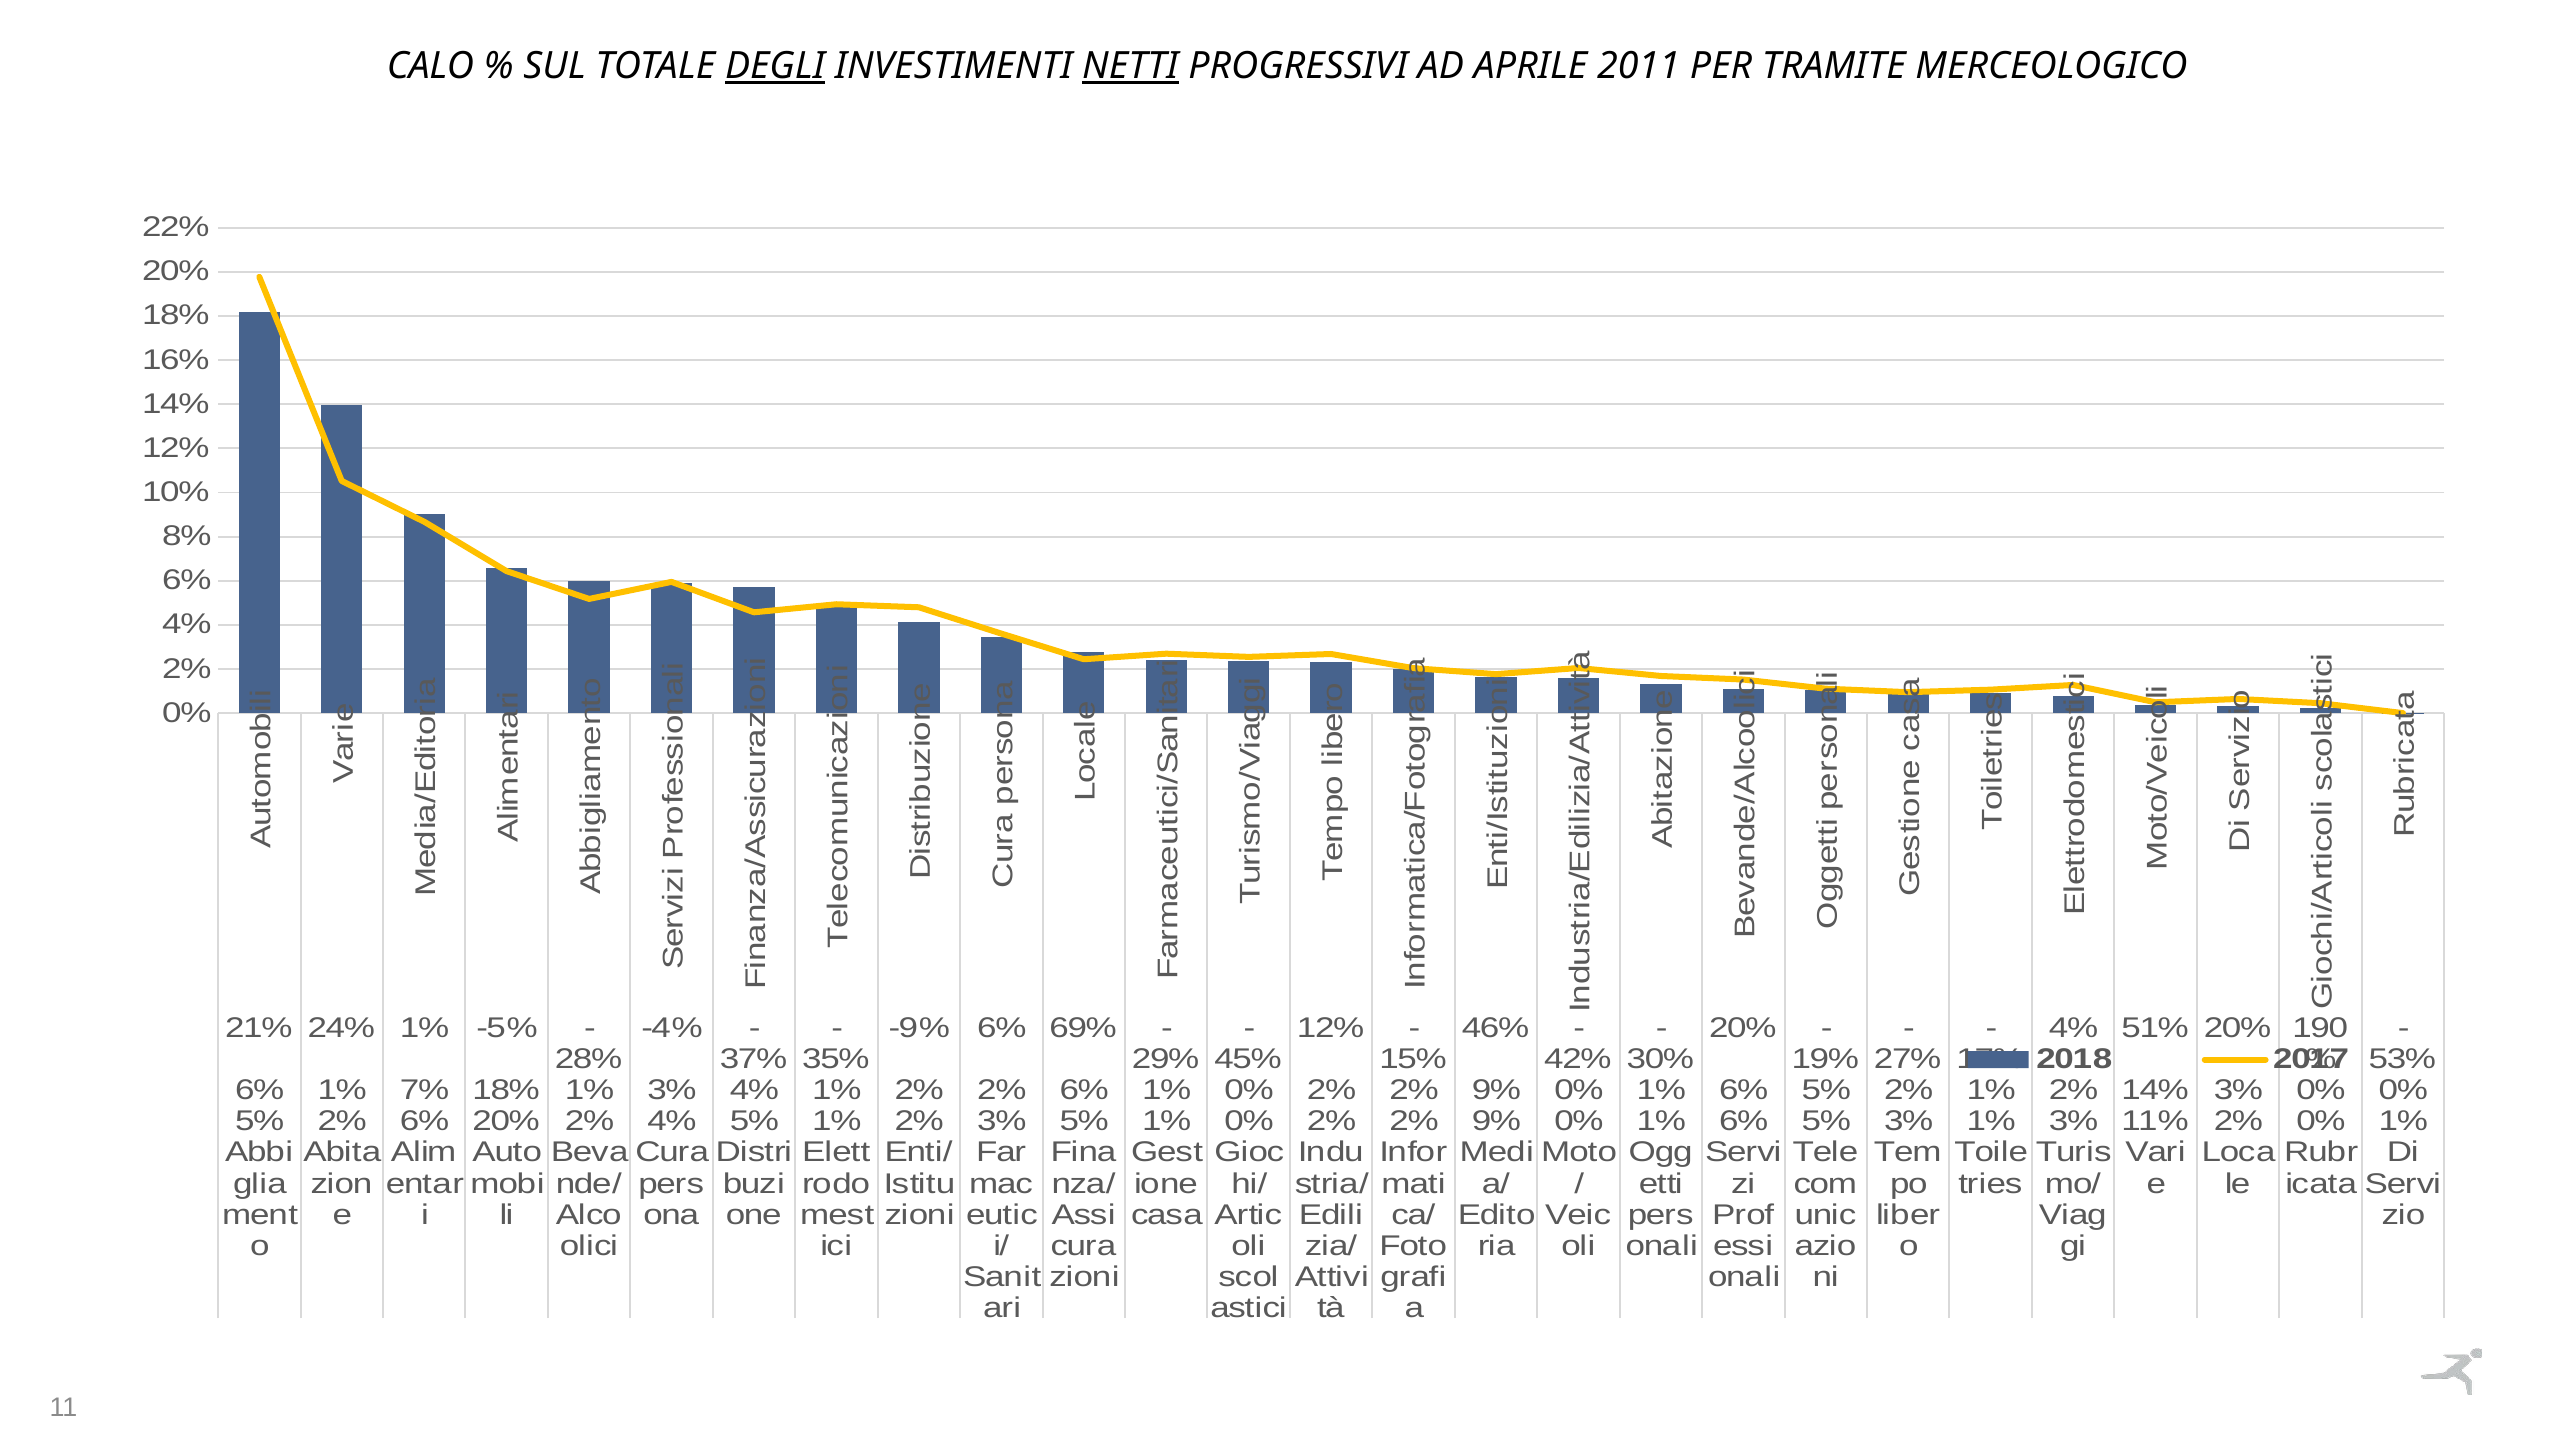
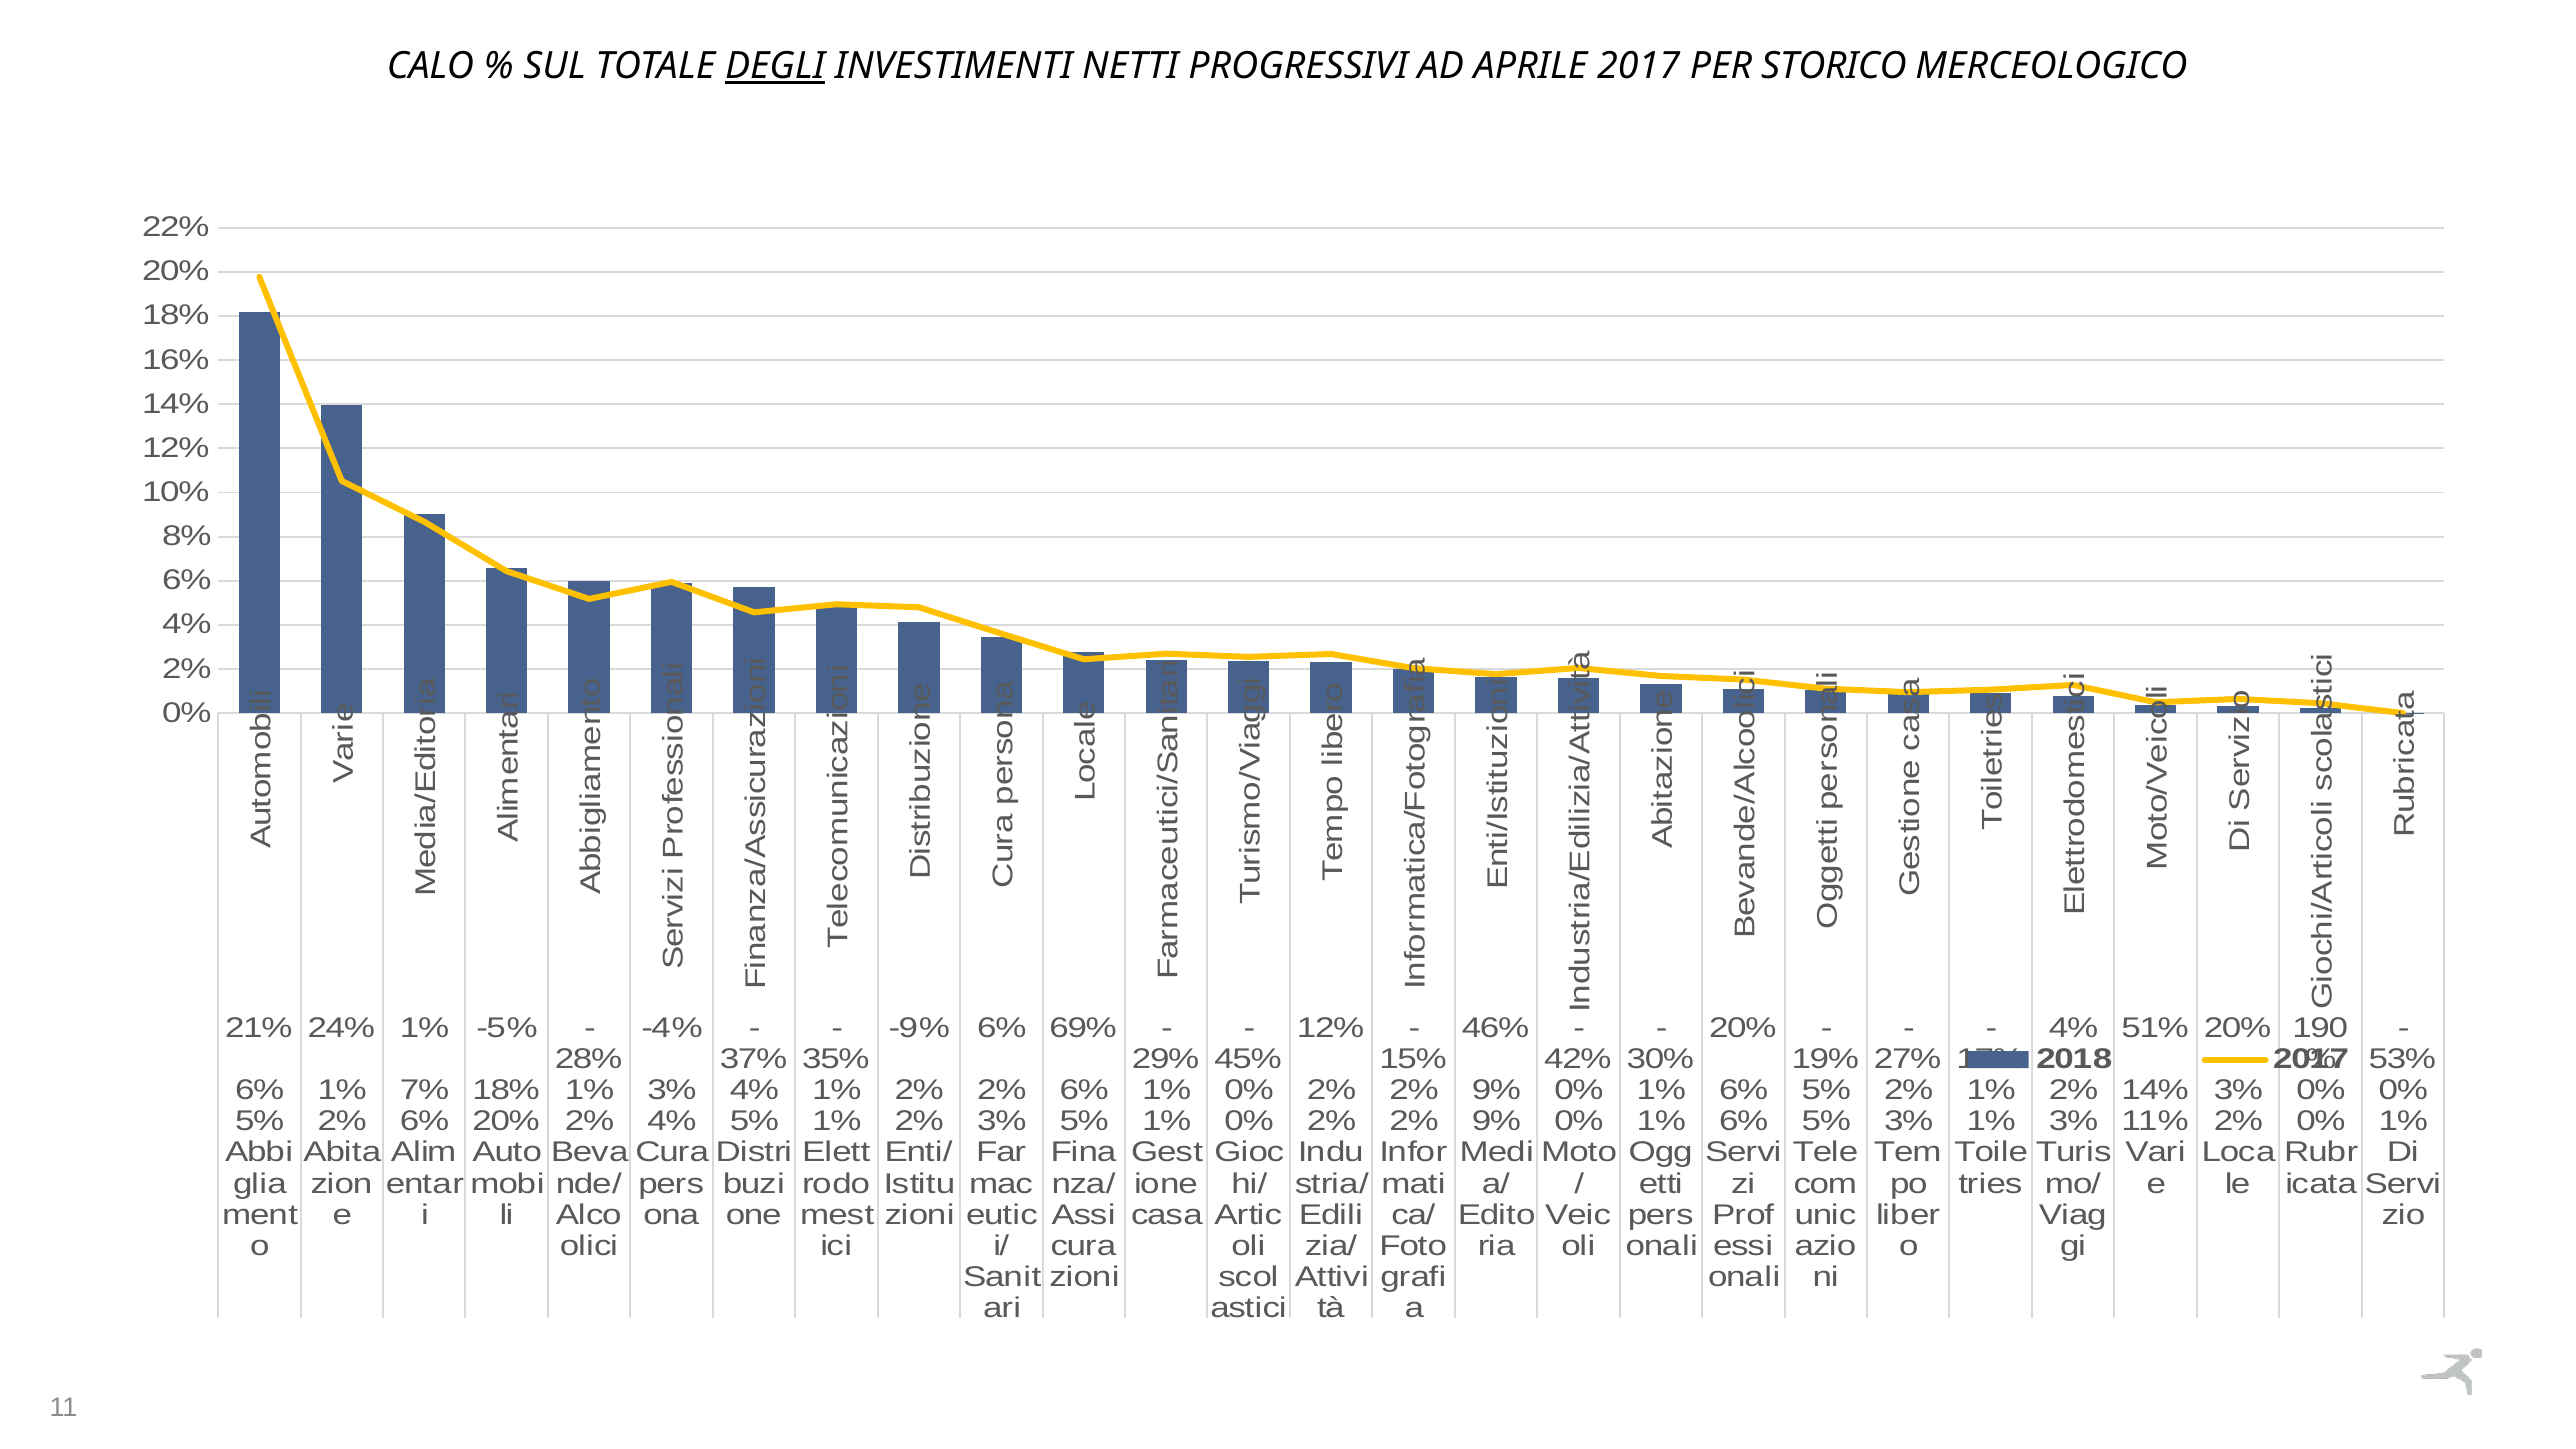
NETTI underline: present -> none (1130, 66)
APRILE 2011: 2011 -> 2017 (1639, 66)
TRAMITE: TRAMITE -> STORICO (1834, 66)
